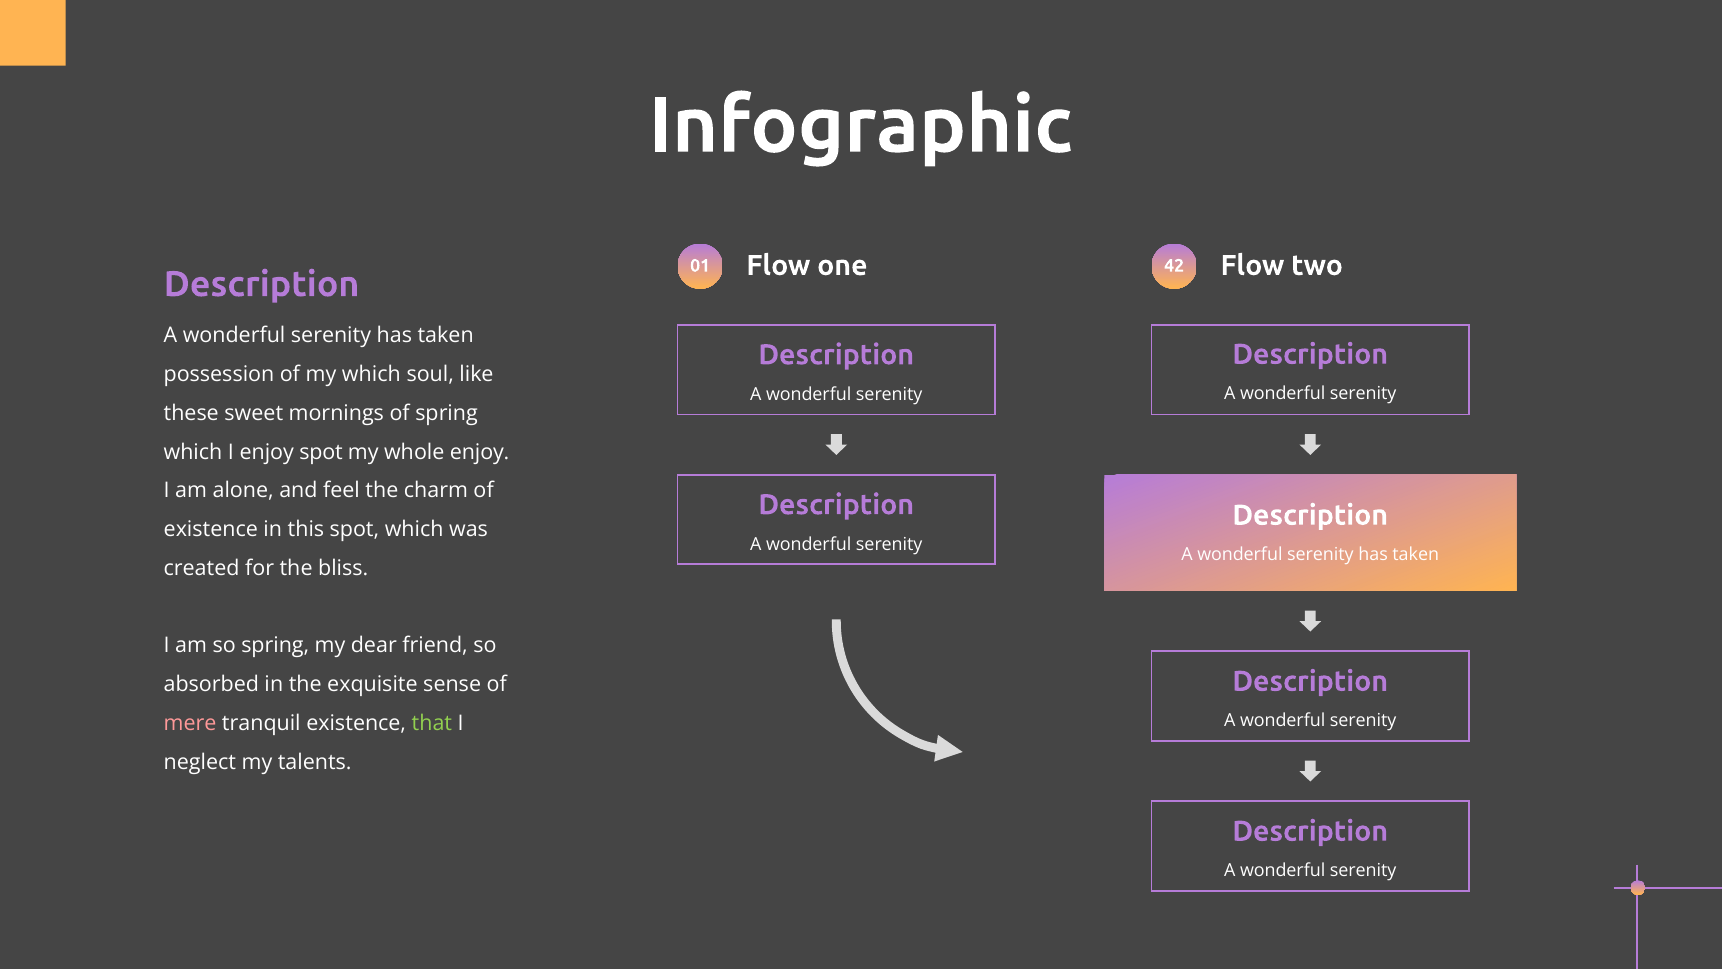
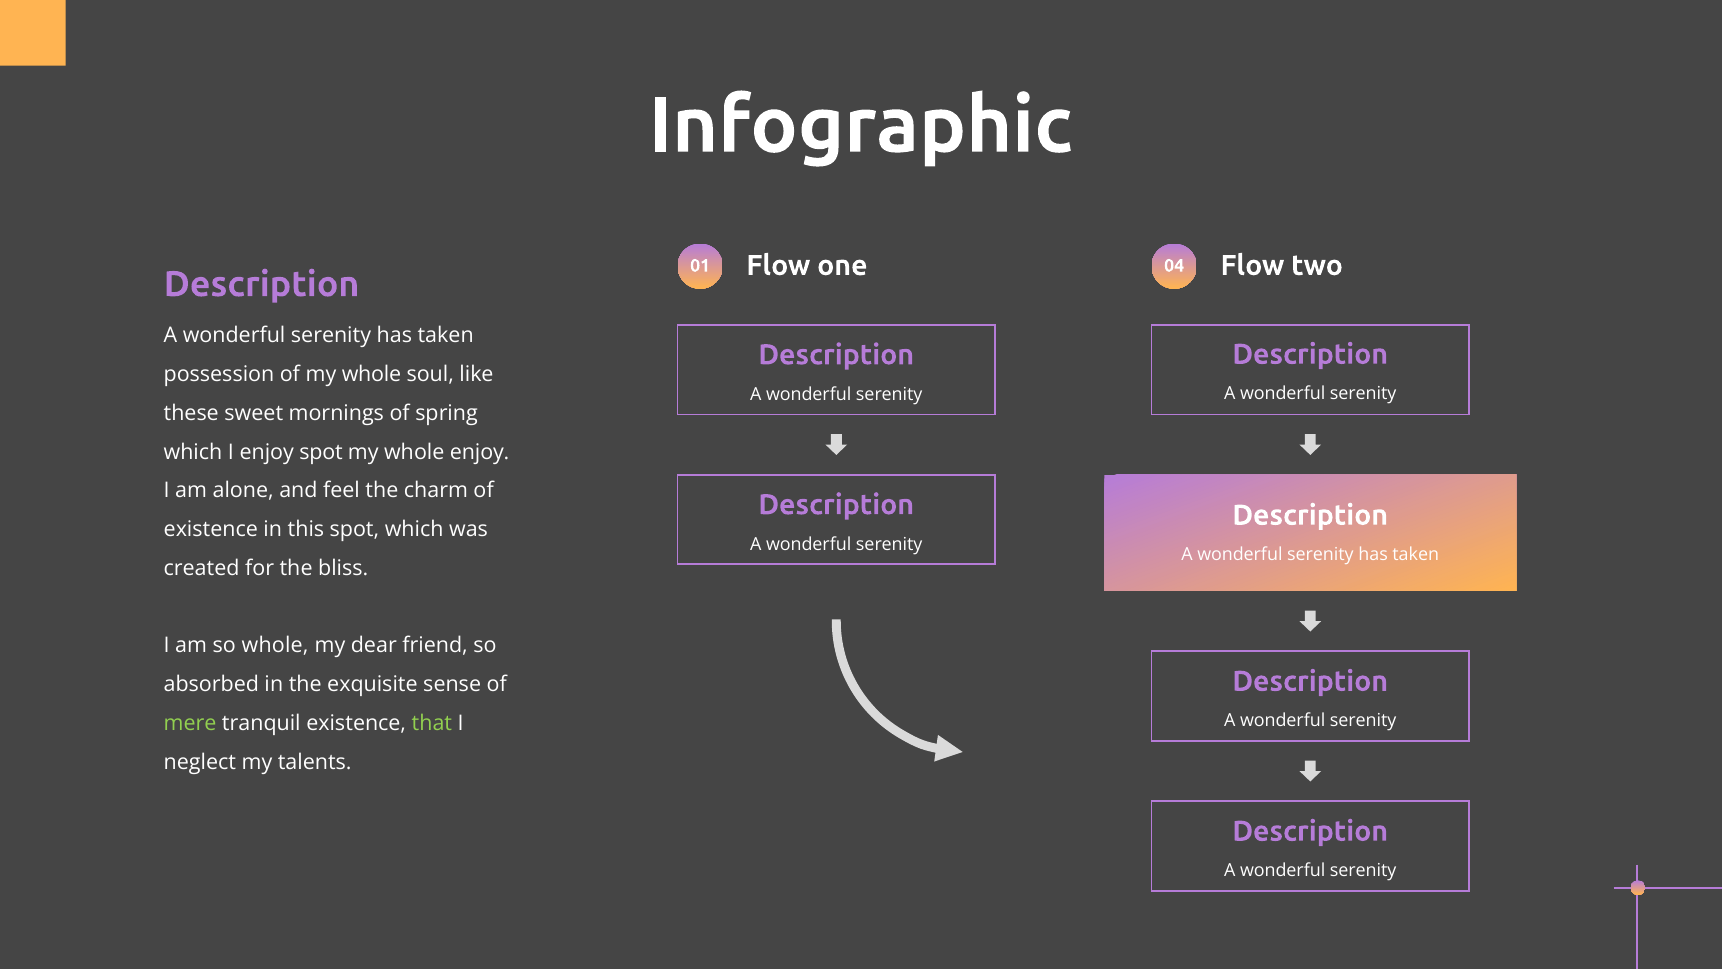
42: 42 -> 04 (1174, 266)
of my which: which -> whole (372, 374)
so spring: spring -> whole (275, 646)
mere colour: pink -> light green (190, 723)
